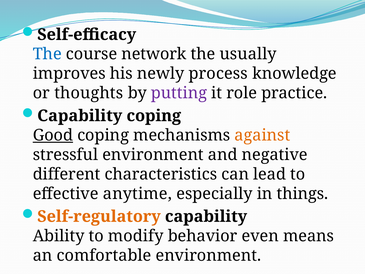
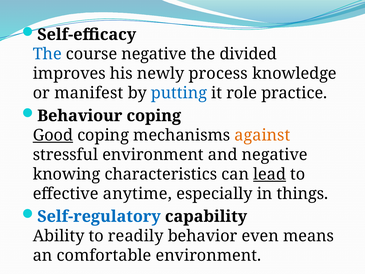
course network: network -> negative (154, 54)
usually: usually -> divided (248, 54)
thoughts: thoughts -> manifest (89, 93)
putting colour: purple -> blue (179, 93)
Capability: Capability -> Behaviour (80, 116)
different: different -> knowing (67, 174)
lead underline: none -> present (270, 174)
Self-regulatory colour: orange -> blue (99, 216)
modify: modify -> readily (136, 236)
